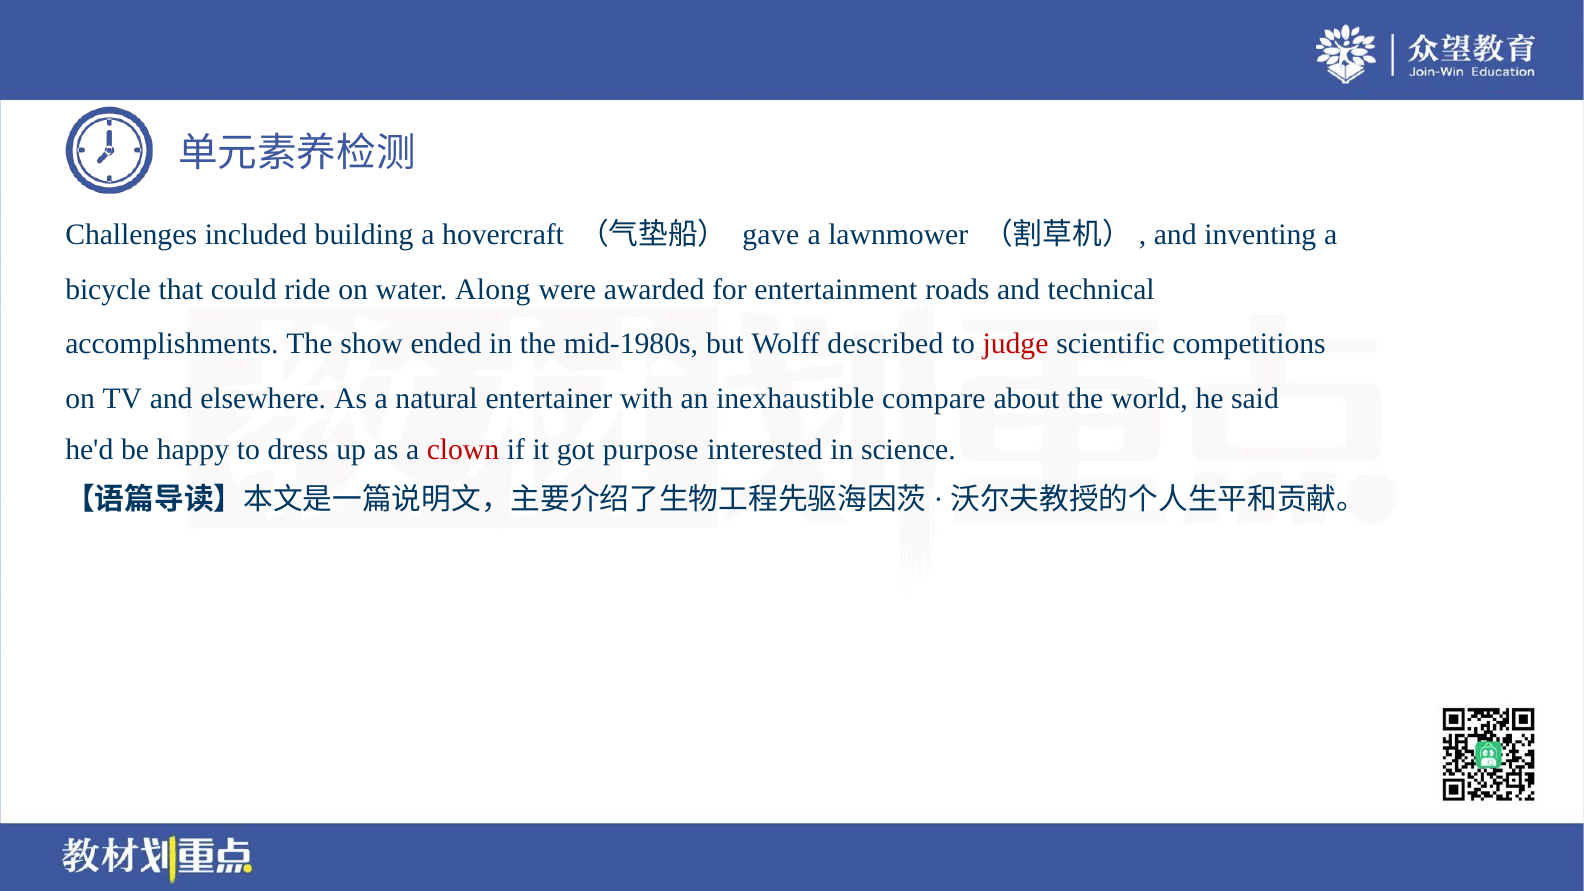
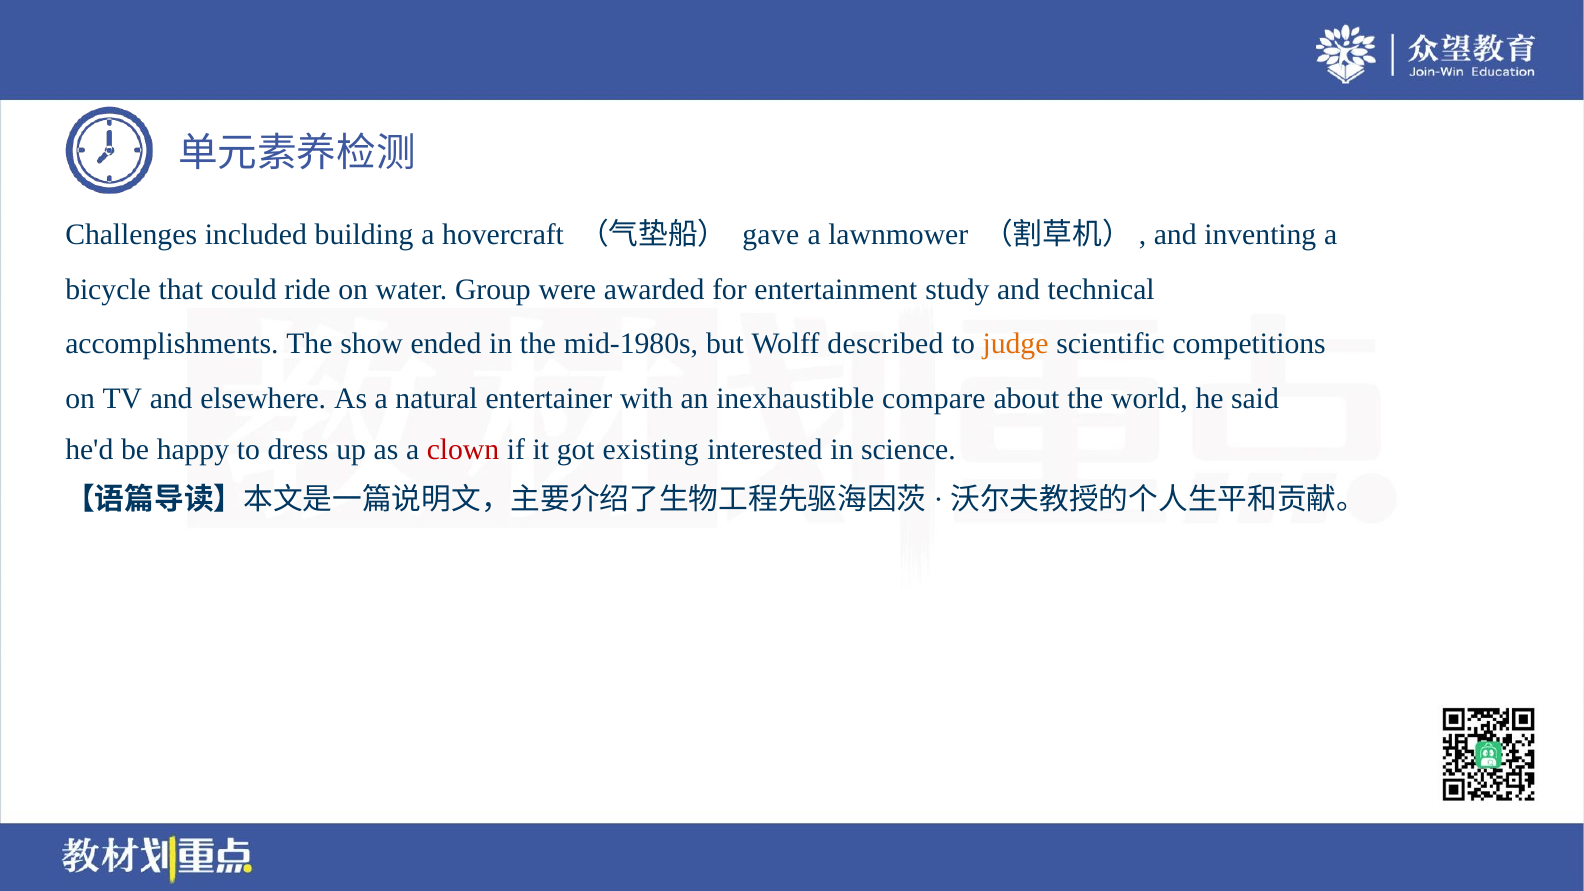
Along: Along -> Group (493, 290)
roads: roads -> study (957, 290)
judge colour: red -> orange (1016, 344)
purpose: purpose -> existing (651, 450)
